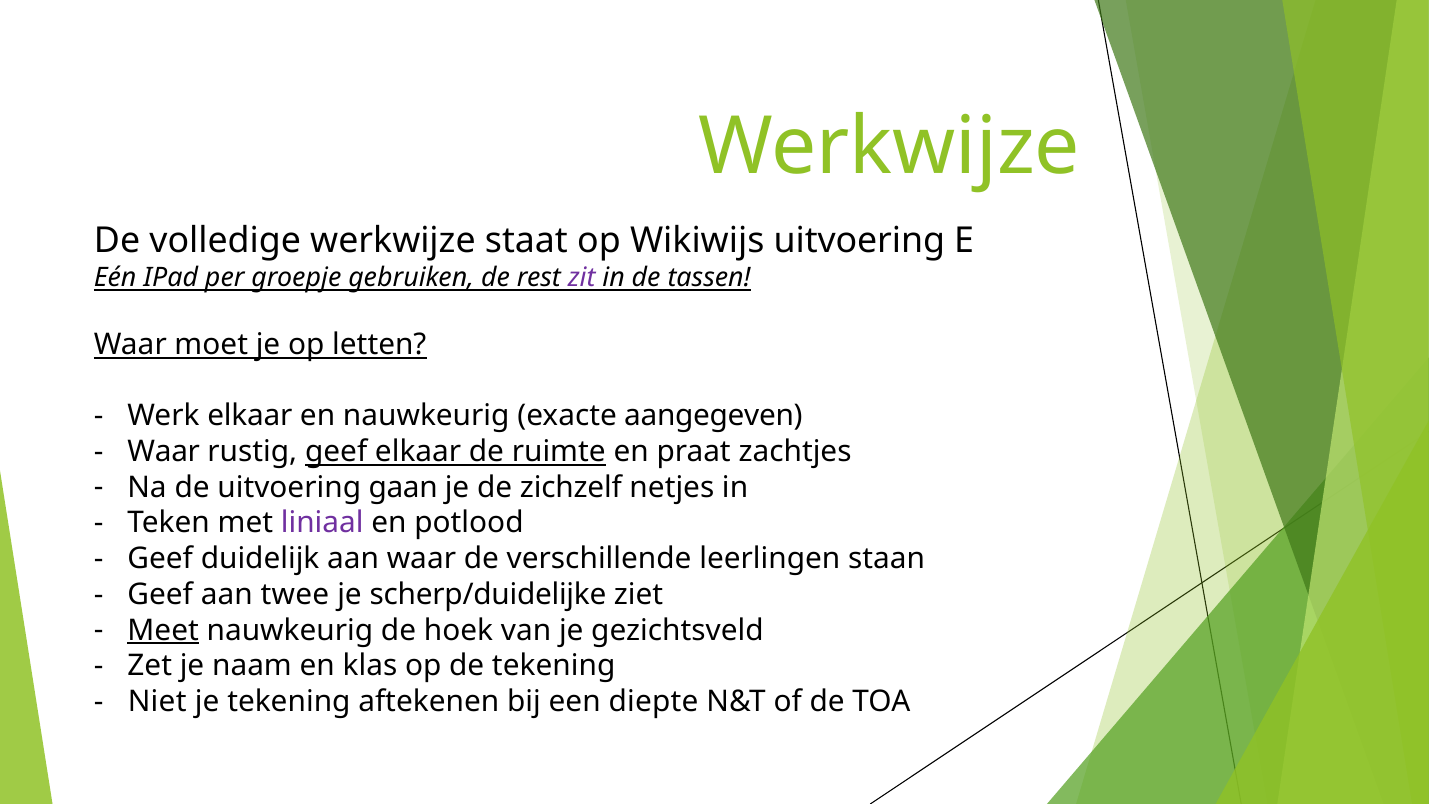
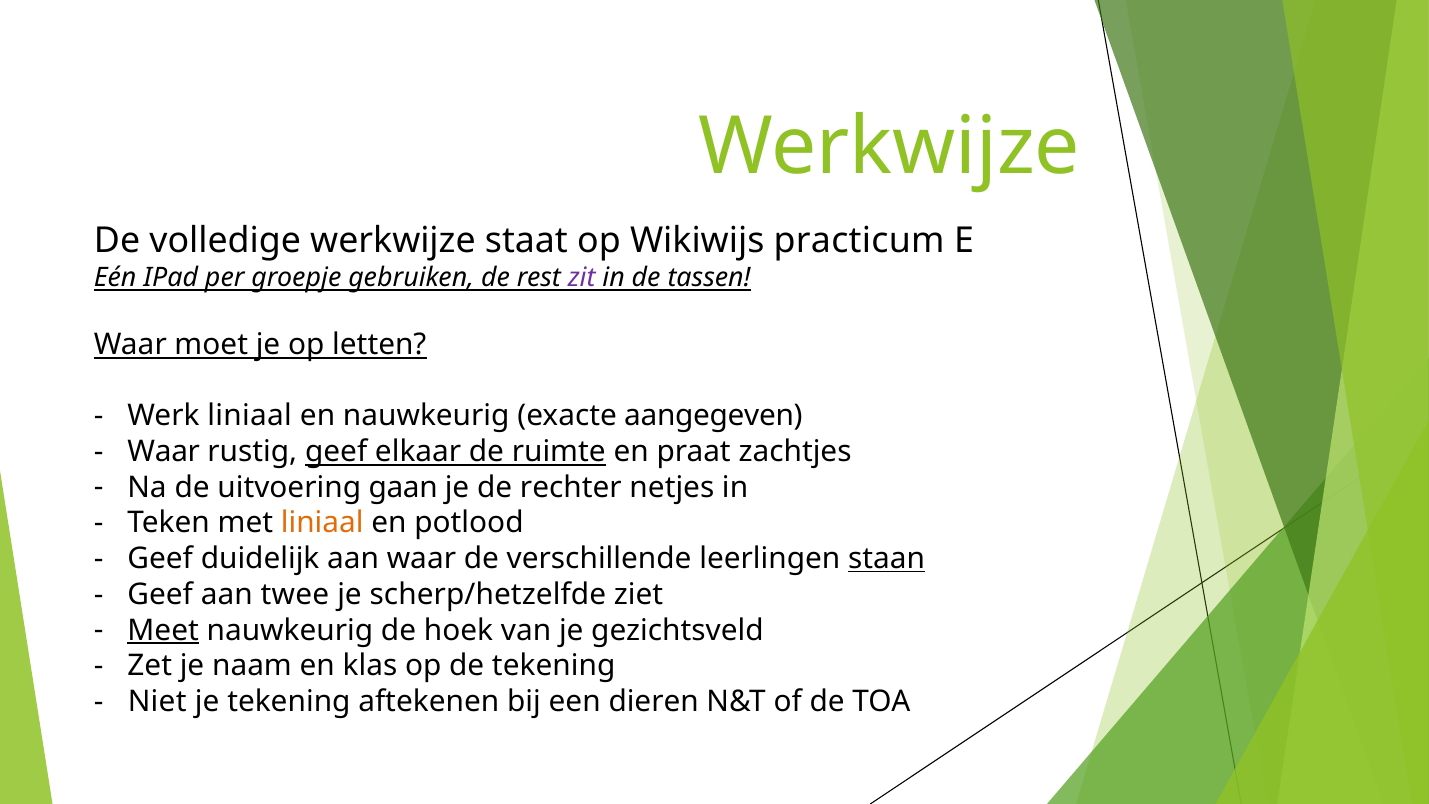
Wikiwijs uitvoering: uitvoering -> practicum (859, 241)
Werk elkaar: elkaar -> liniaal (250, 416)
zichzelf: zichzelf -> rechter (571, 487)
liniaal colour: purple -> orange (322, 523)
staan underline: none -> present (887, 559)
scherp/duidelijke: scherp/duidelijke -> scherp/hetzelfde (488, 594)
diepte: diepte -> dieren (654, 702)
